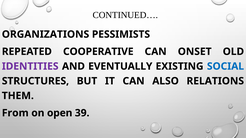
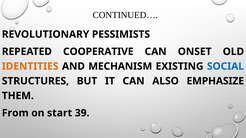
ORGANIZATIONS: ORGANIZATIONS -> REVOLUTIONARY (46, 34)
IDENTITIES colour: purple -> orange (30, 66)
EVENTUALLY: EVENTUALLY -> MECHANISM (120, 66)
RELATIONS: RELATIONS -> EMPHASIZE (215, 81)
open: open -> start (60, 113)
